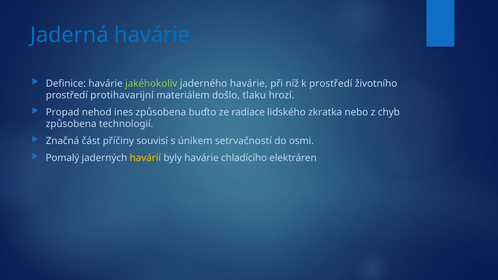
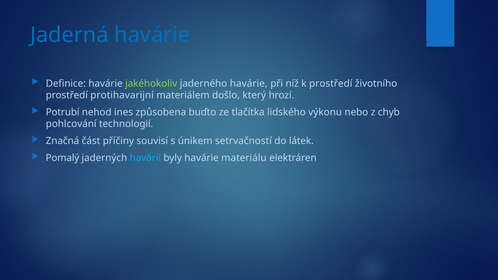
tlaku: tlaku -> který (254, 95)
Propad: Propad -> Potrubí (63, 112)
radiace: radiace -> tlačítka (248, 112)
zkratka: zkratka -> výkonu (325, 112)
způsobena: způsobena -> pohlcování (71, 124)
osmi: osmi -> látek (301, 141)
havárií colour: yellow -> light blue (145, 158)
chladícího: chladícího -> materiálu (244, 158)
